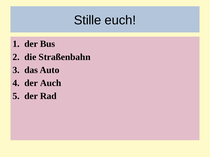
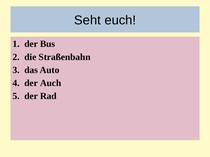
Stille: Stille -> Seht (87, 20)
